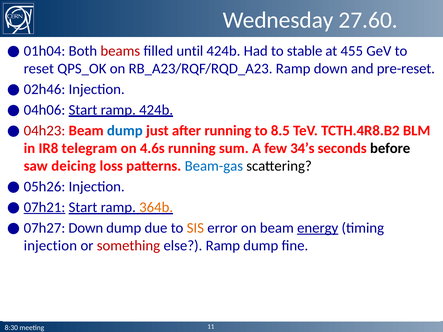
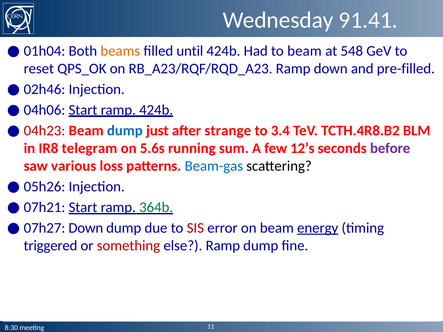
27.60: 27.60 -> 91.41 (368, 20)
beams colour: red -> orange (120, 51)
to stable: stable -> beam (304, 51)
455: 455 -> 548 (352, 51)
pre-reset: pre-reset -> pre-filled (406, 69)
after running: running -> strange (228, 131)
8.5: 8.5 -> 3.4 (280, 131)
4.6s: 4.6s -> 5.6s (152, 148)
34’s: 34’s -> 12’s (302, 148)
before colour: black -> purple (390, 148)
deicing: deicing -> various (74, 166)
07h21 underline: present -> none (45, 207)
364b colour: orange -> green (156, 207)
SIS colour: orange -> red (195, 228)
injection: injection -> triggered (51, 246)
